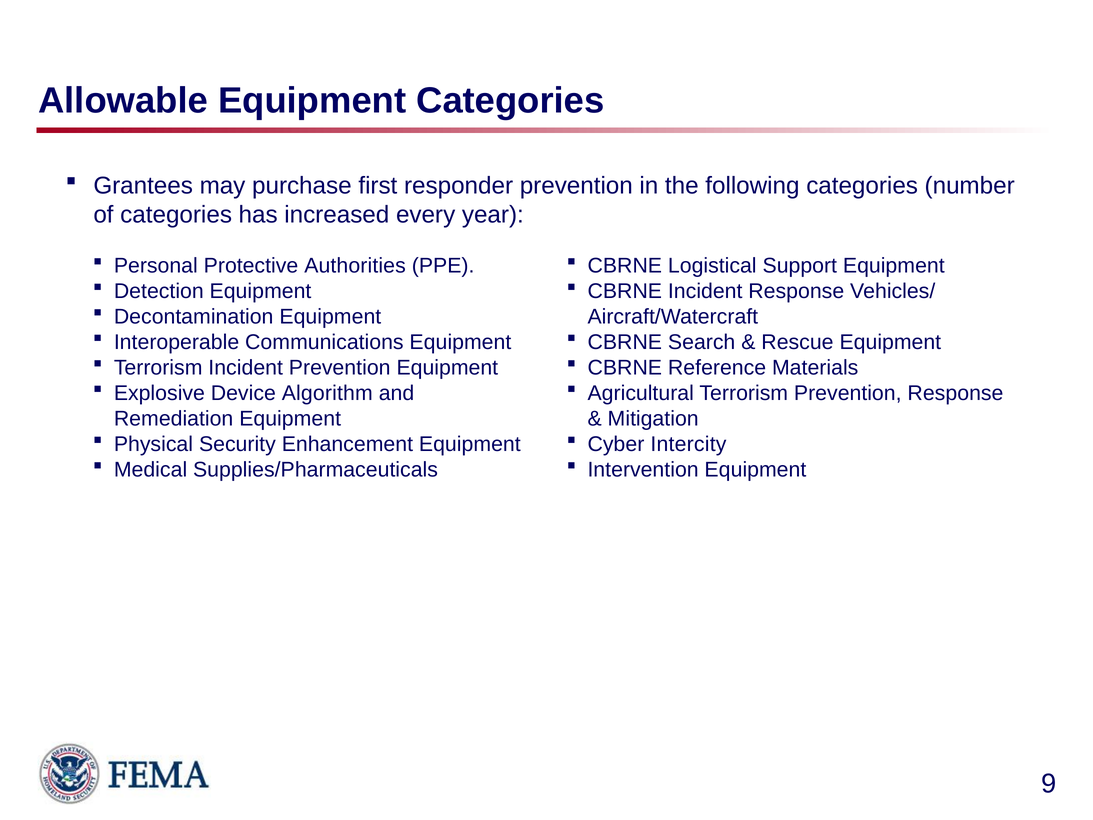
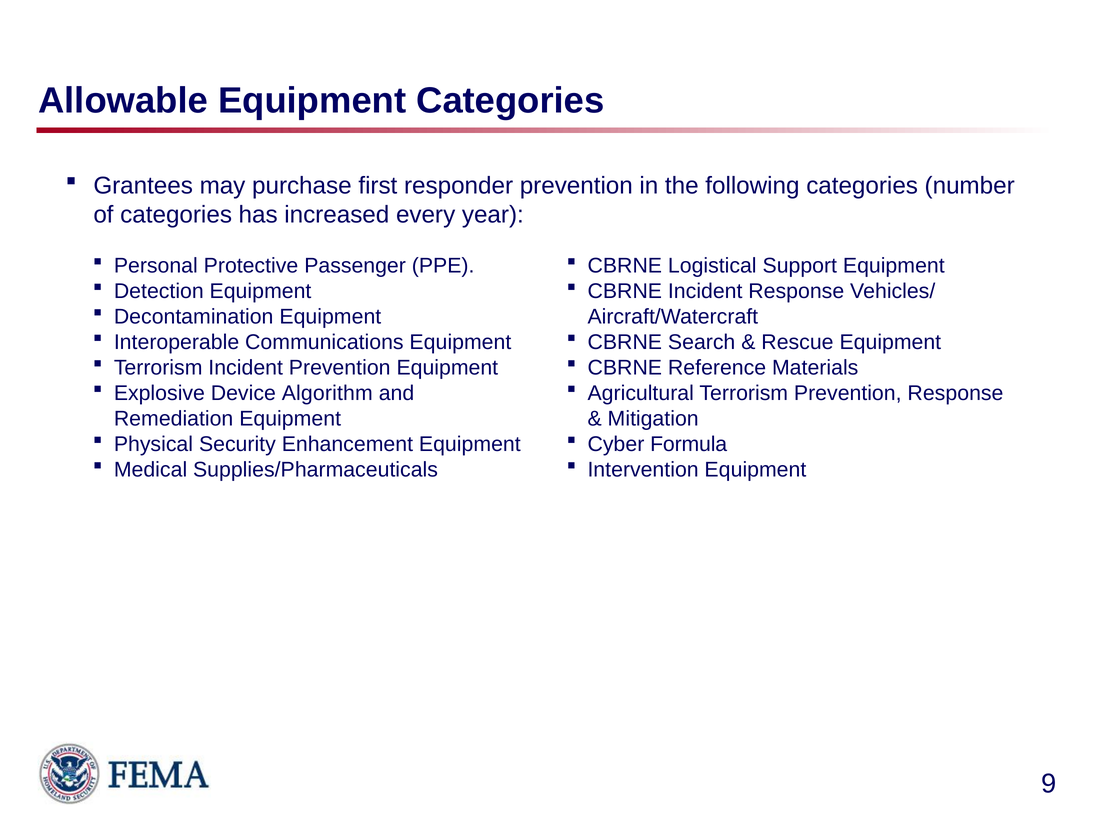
Authorities: Authorities -> Passenger (355, 266)
Intercity: Intercity -> Formula (689, 444)
